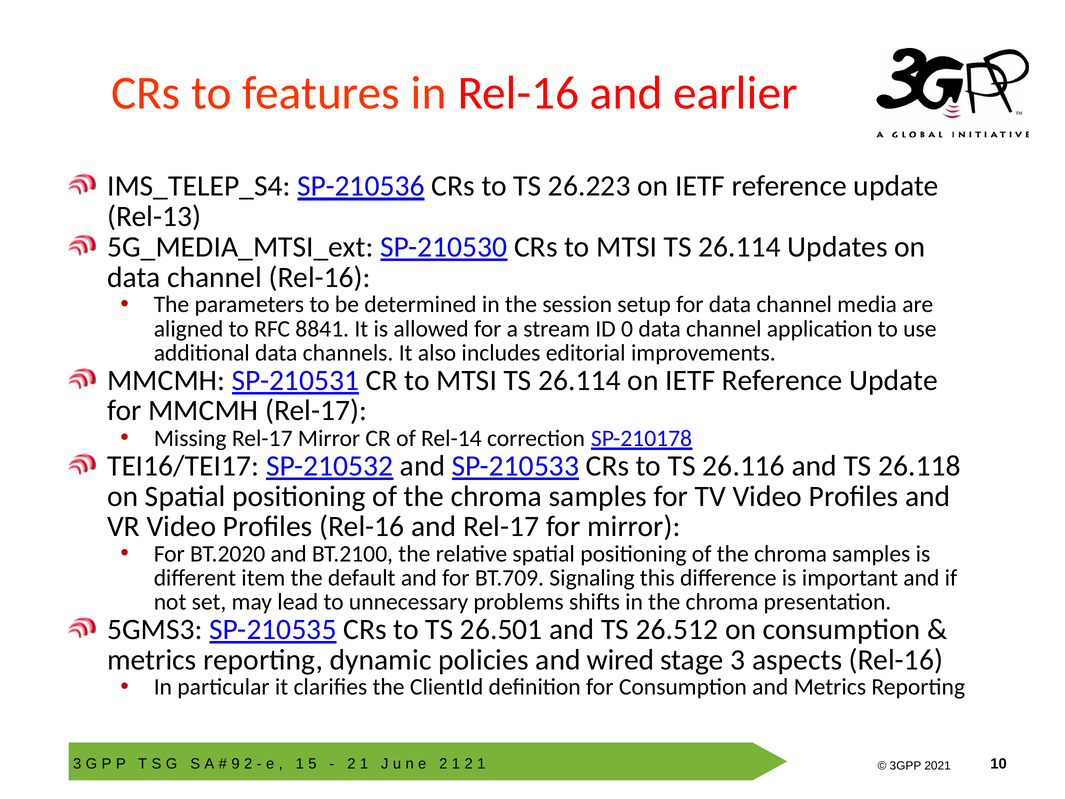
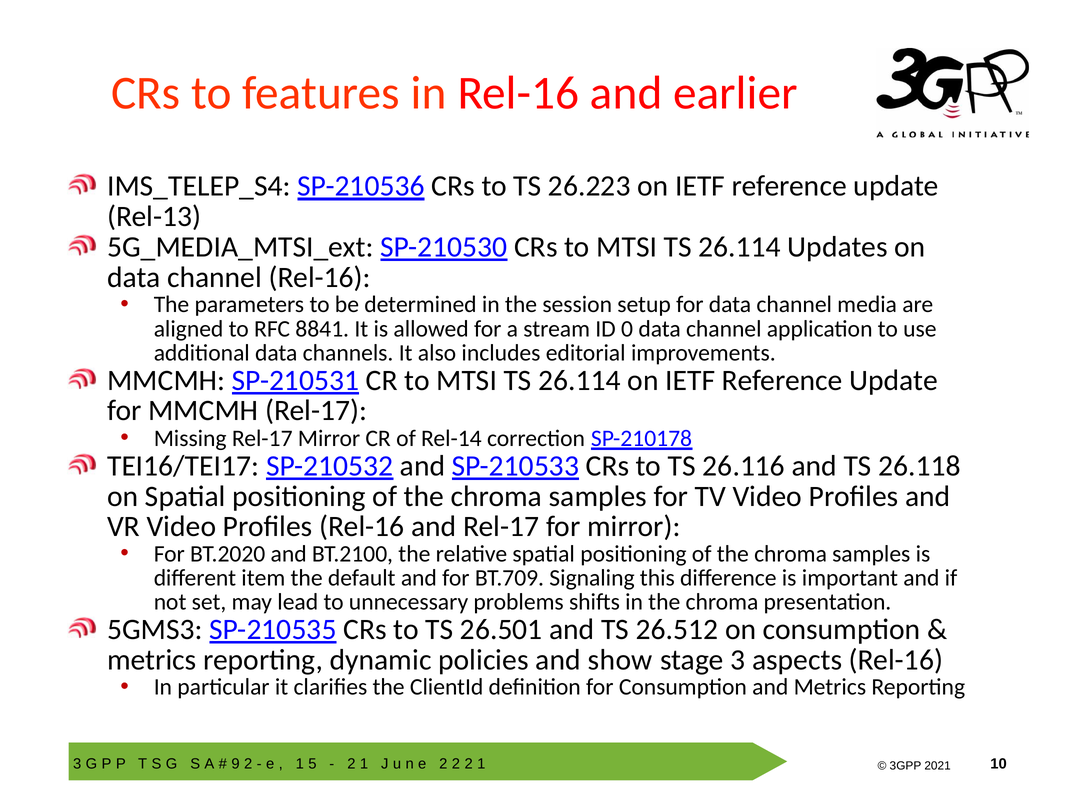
wired: wired -> show (620, 660)
1: 1 -> 2 (456, 764)
